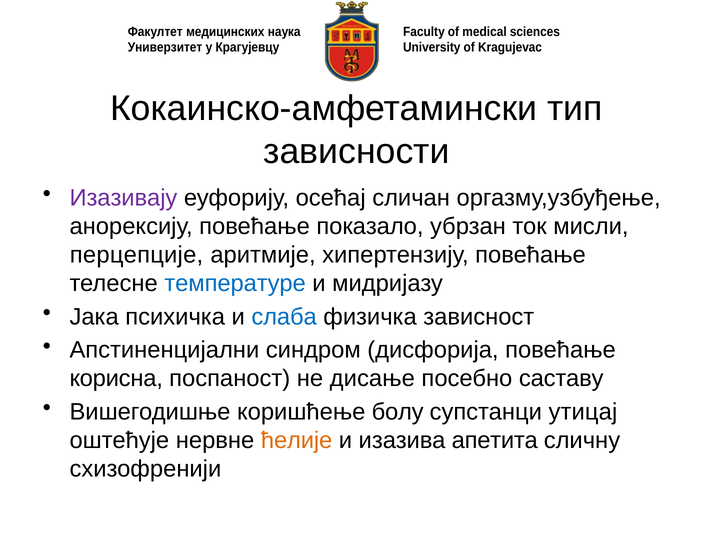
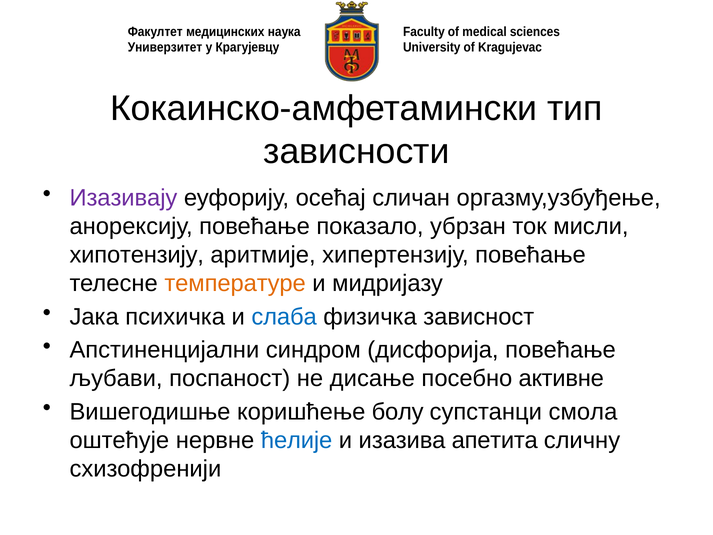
перцепције: перцепције -> хипотензију (137, 255)
температуре colour: blue -> orange (235, 283)
корисна: корисна -> љубави (116, 378)
саставу: саставу -> активне (561, 378)
утицај: утицај -> смола (583, 412)
ћелије colour: orange -> blue (297, 440)
